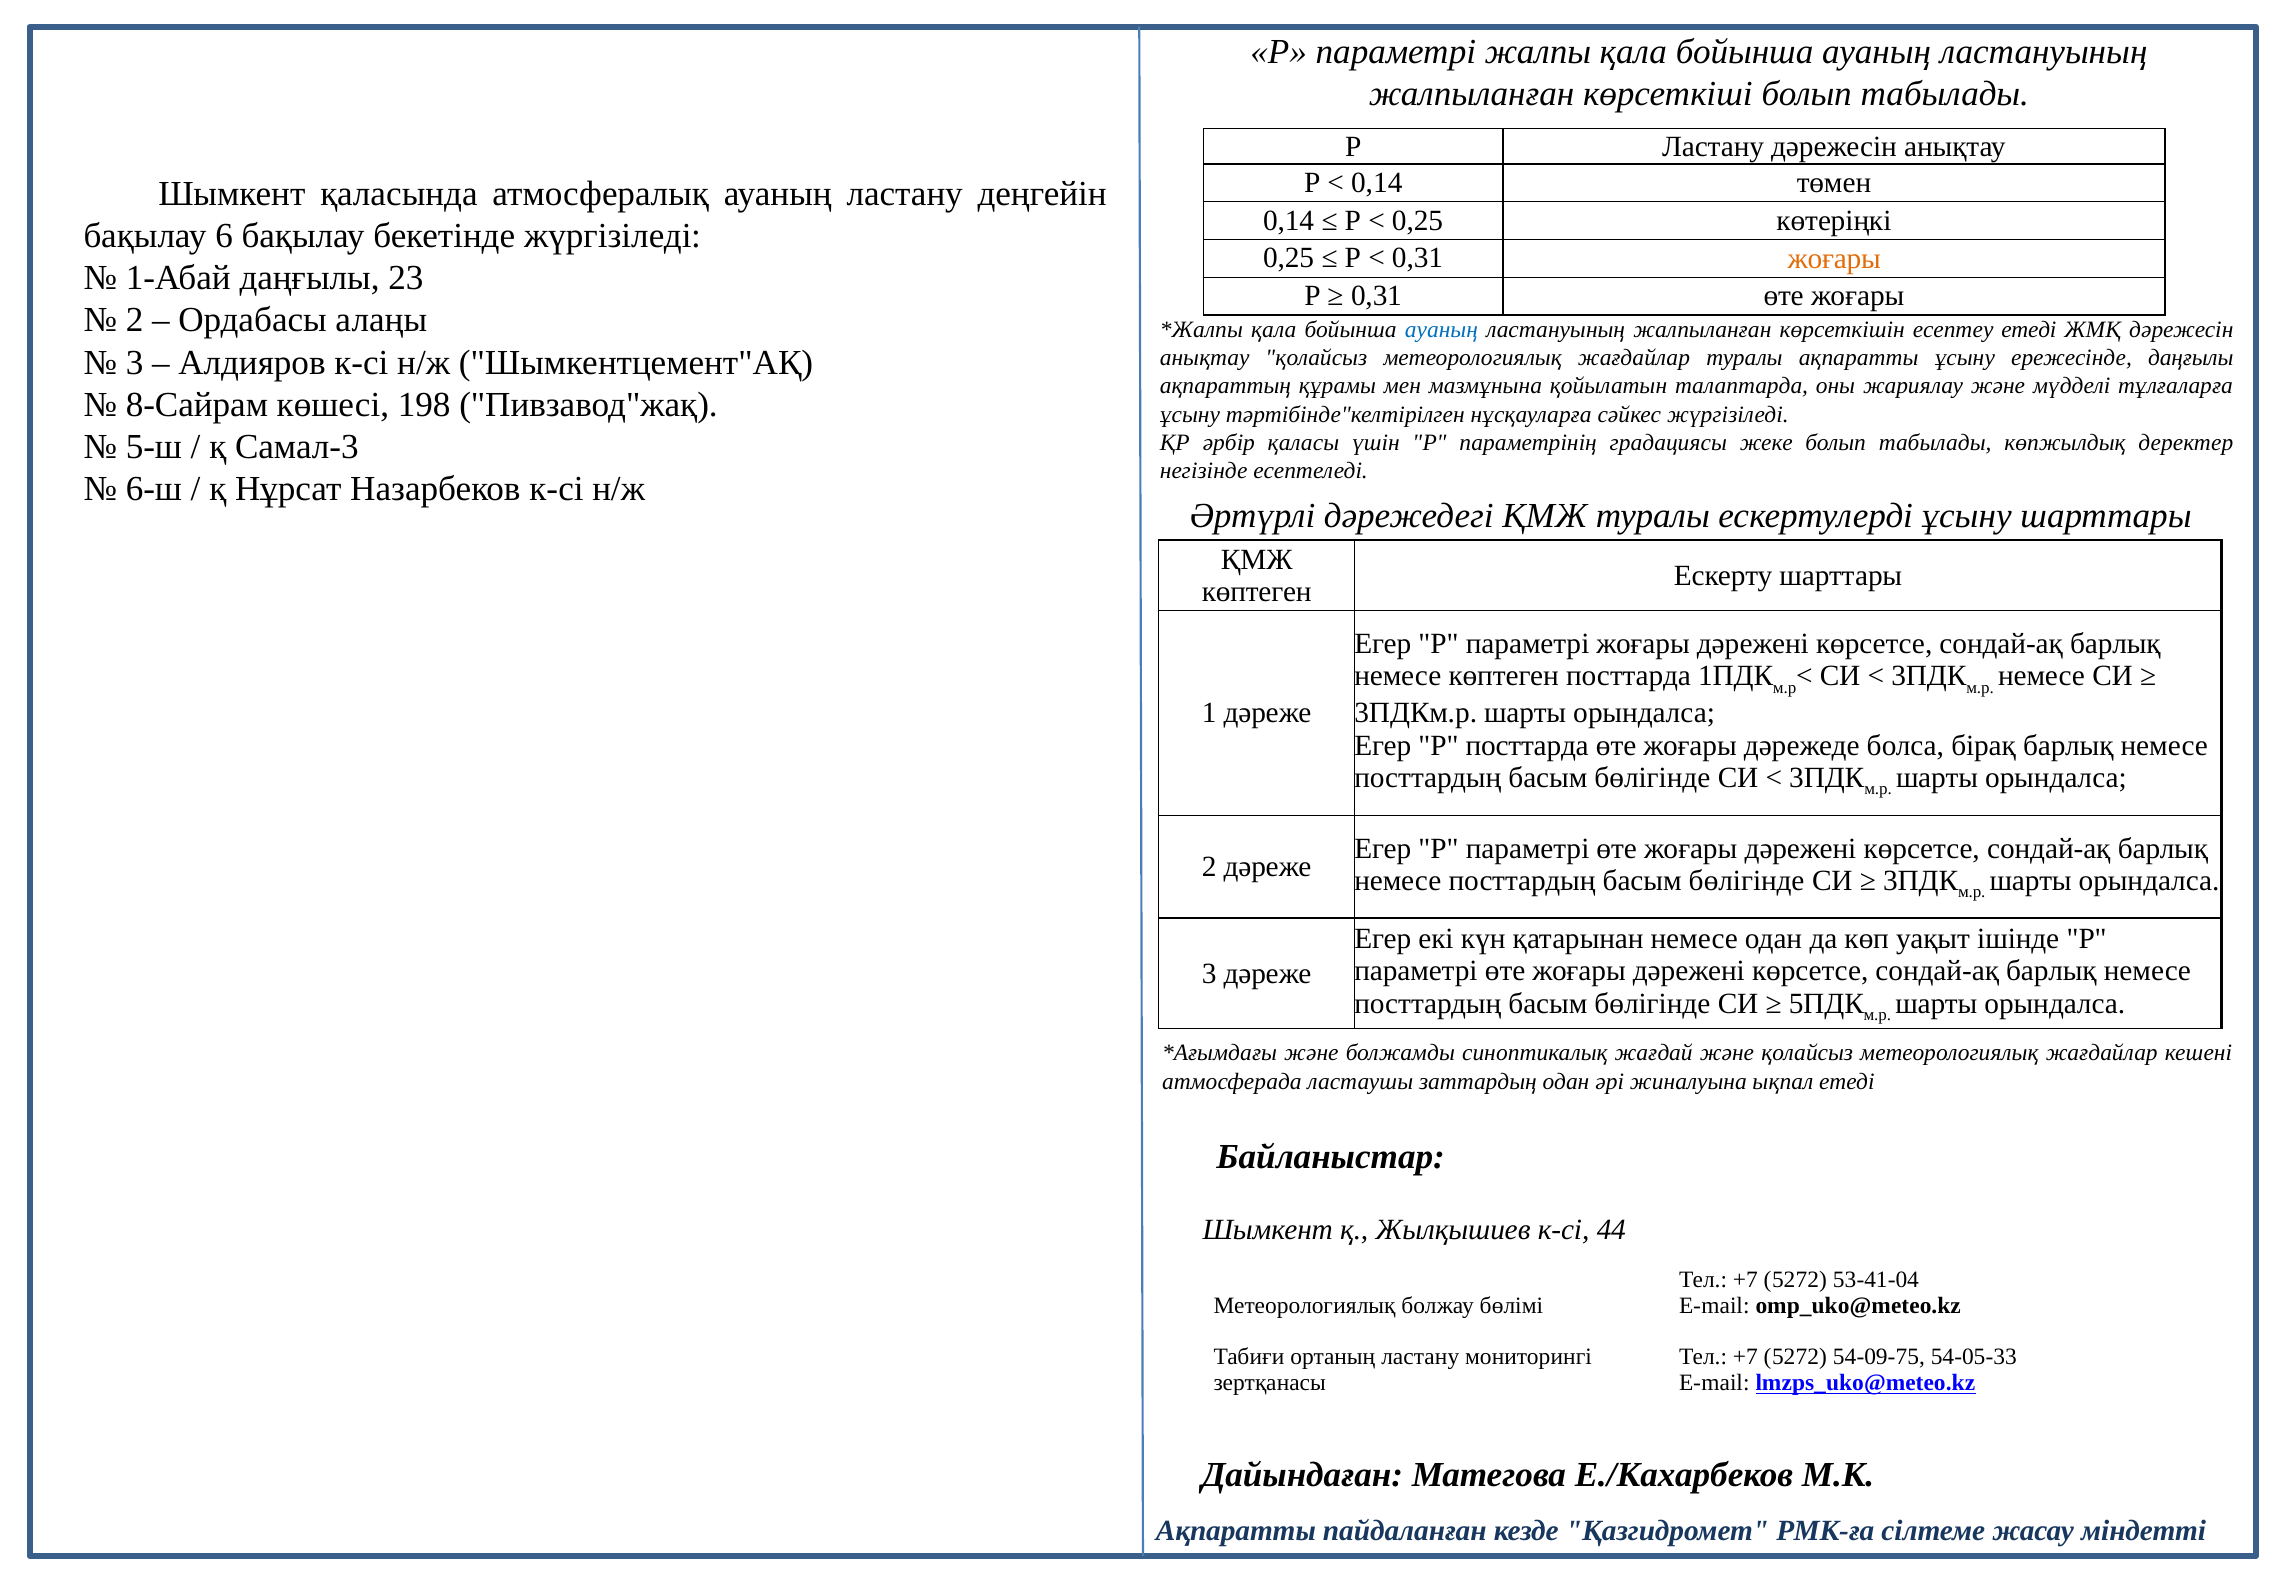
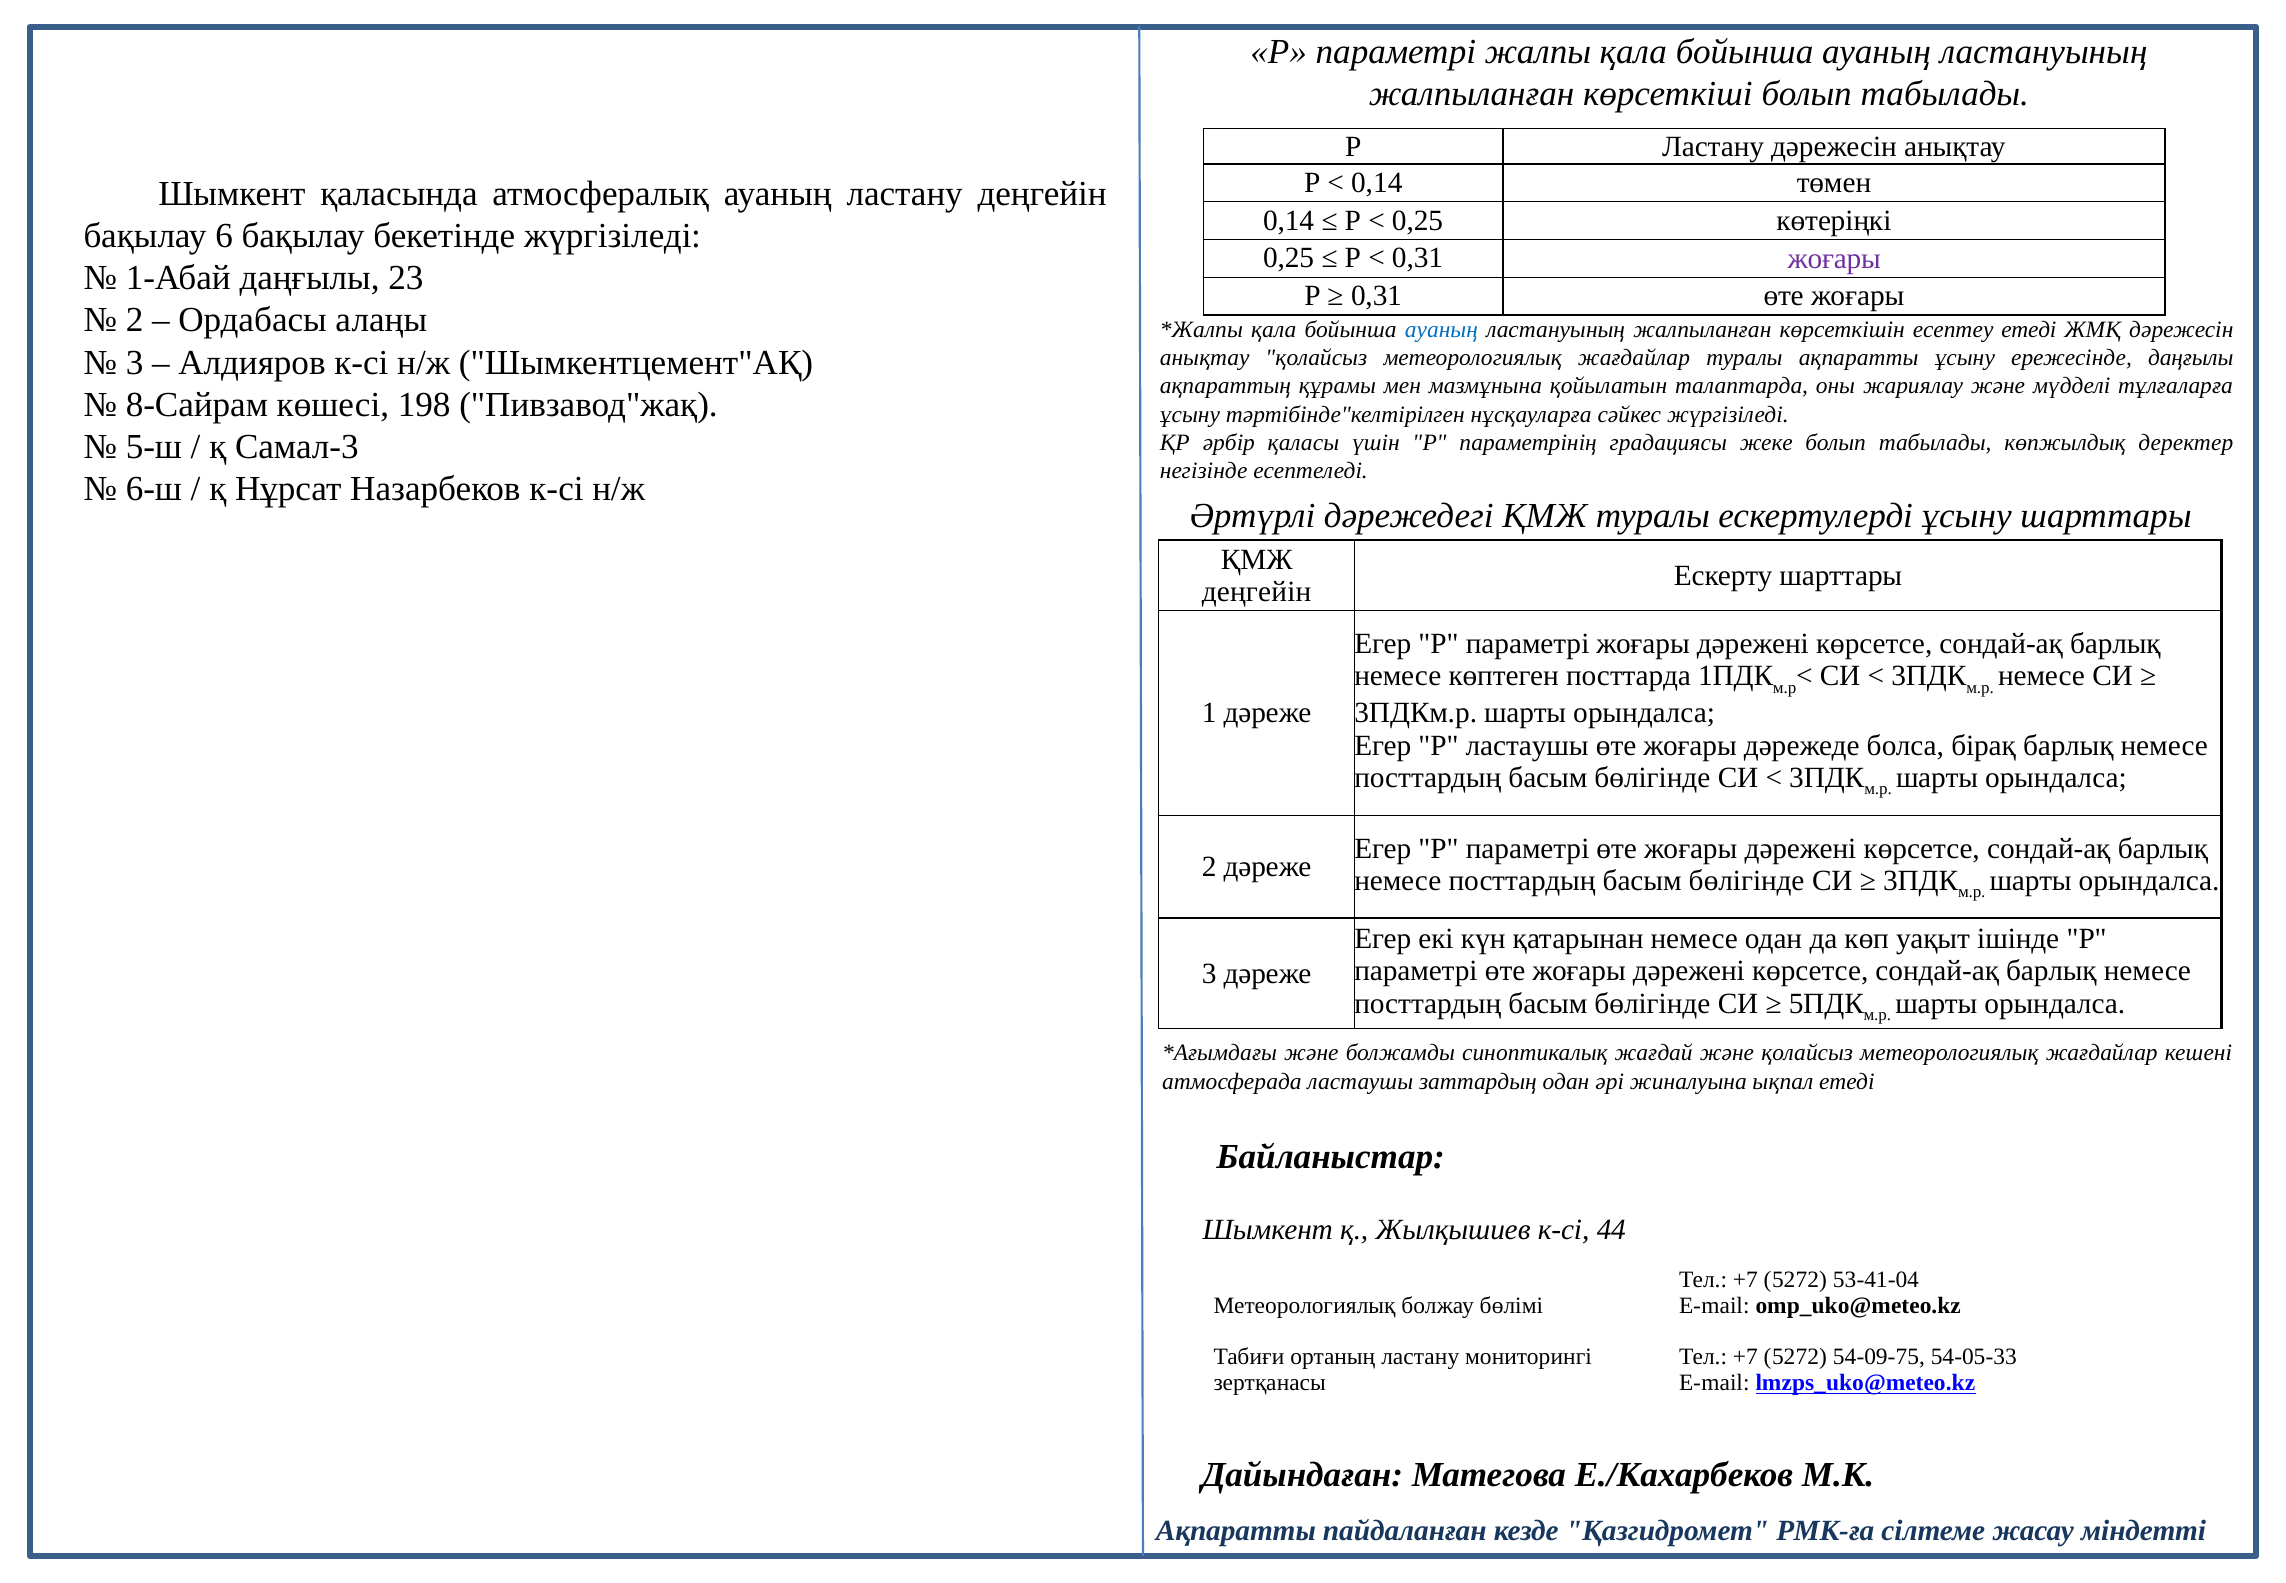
жоғары colour: orange -> purple (1834, 258)
көптеген: көптеген -> деңгейін (1257, 592)
P посттарда: посттарда -> ластаушы (1527, 745)
